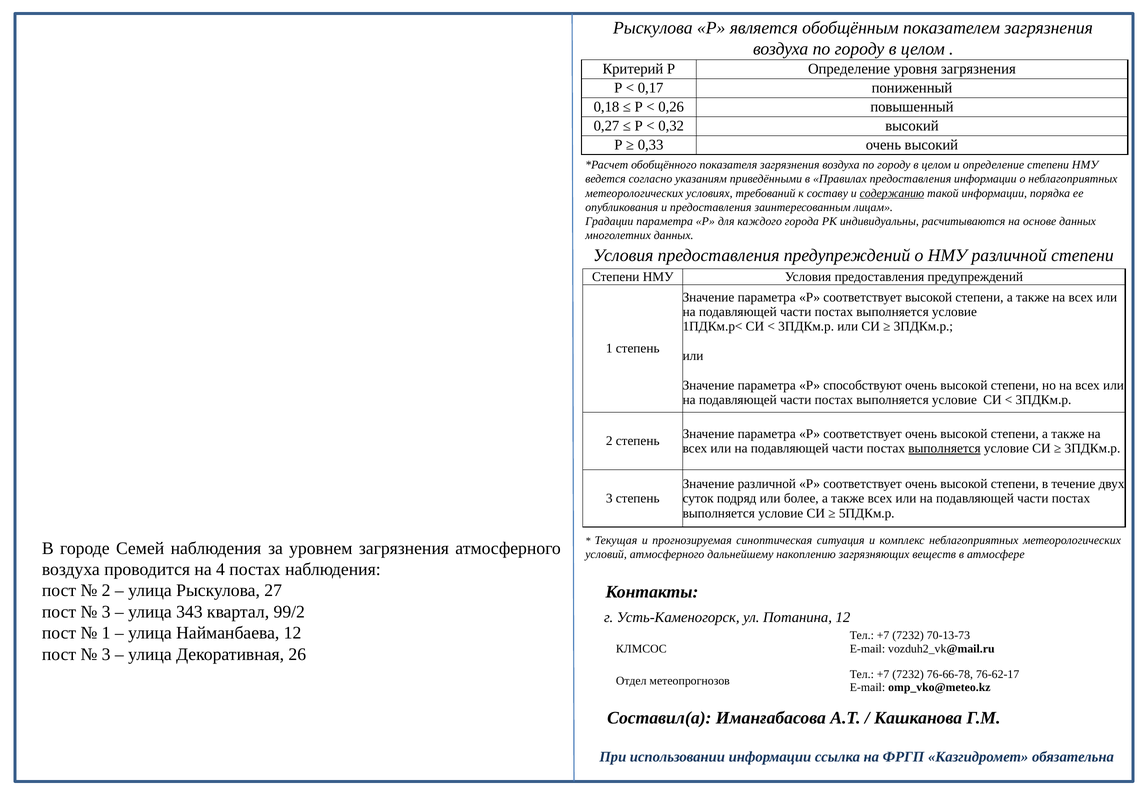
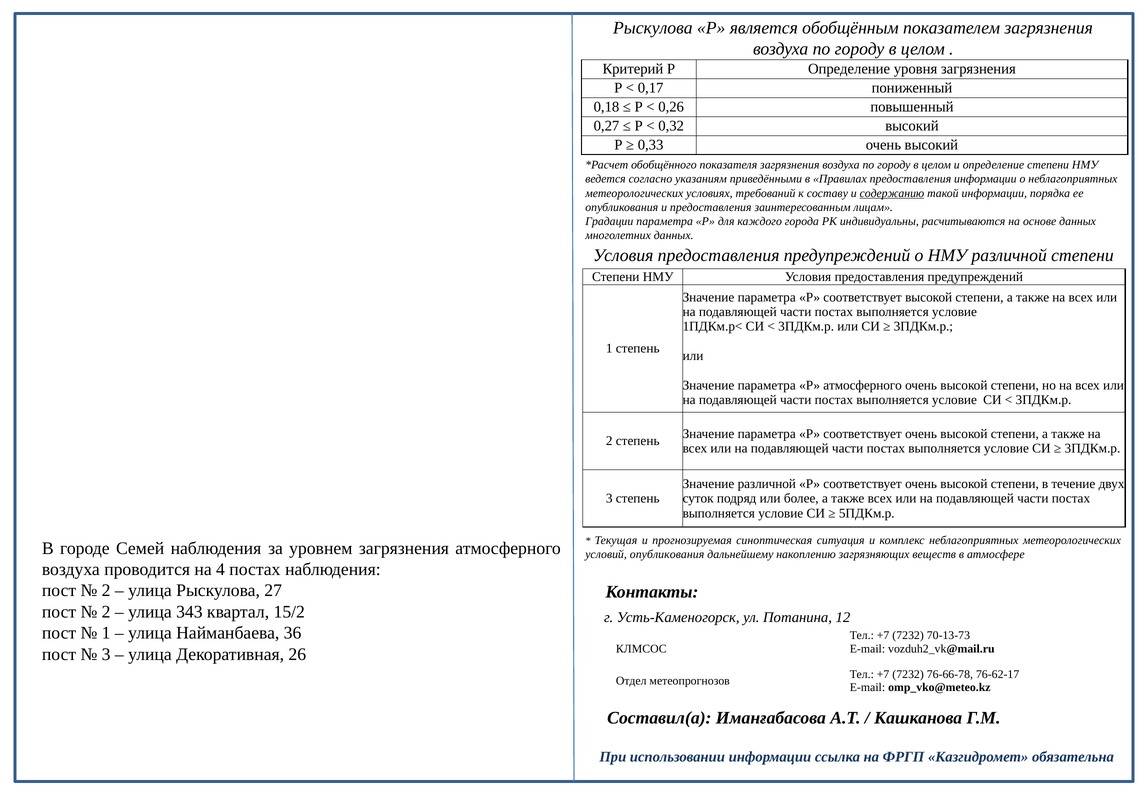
Р способствуют: способствуют -> атмосферного (863, 385)
выполняется underline: present -> none (944, 448)
условий атмосферного: атмосферного -> опубликования (667, 554)
3: 3 -> 2 (106, 612)
99/2: 99/2 -> 15/2 (289, 612)
Найманбаева 12: 12 -> 36 (293, 633)
